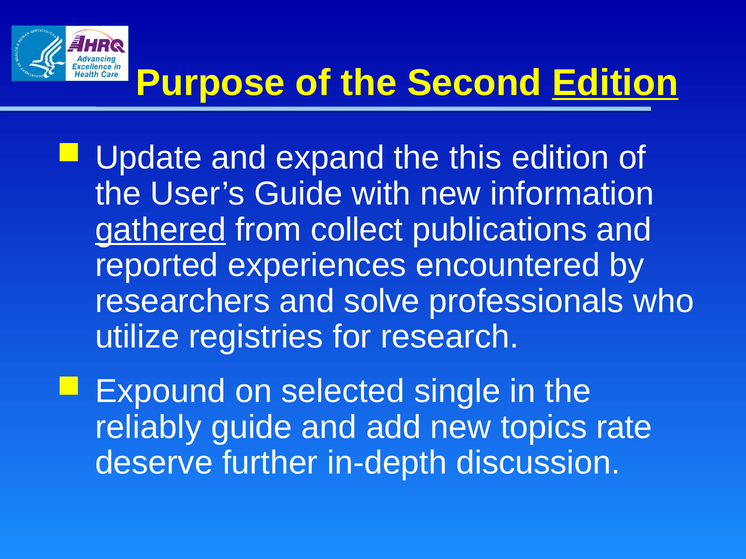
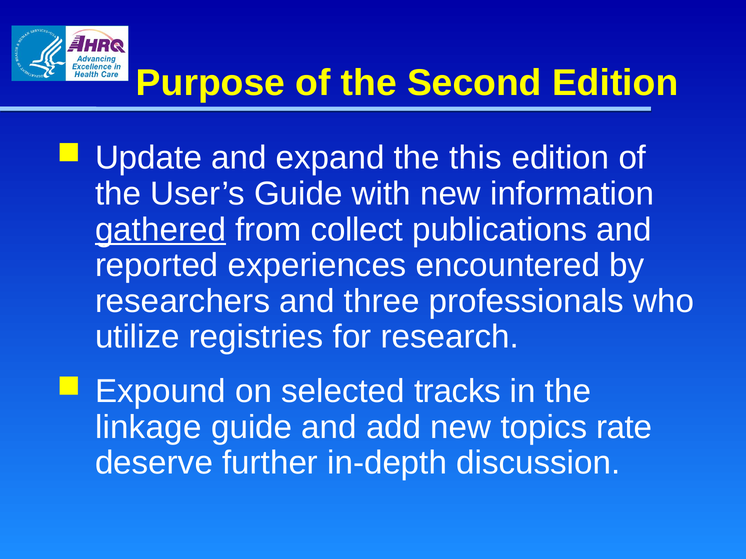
Edition underline: present -> none (615, 83)
solve: solve -> three (382, 301)
single: single -> tracks (458, 392)
reliably: reliably -> linkage (148, 428)
